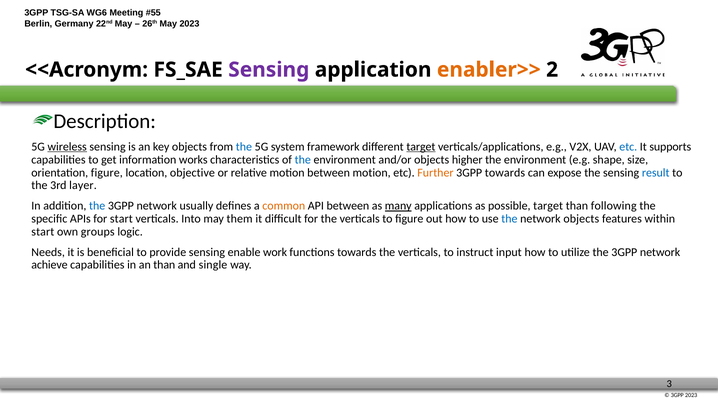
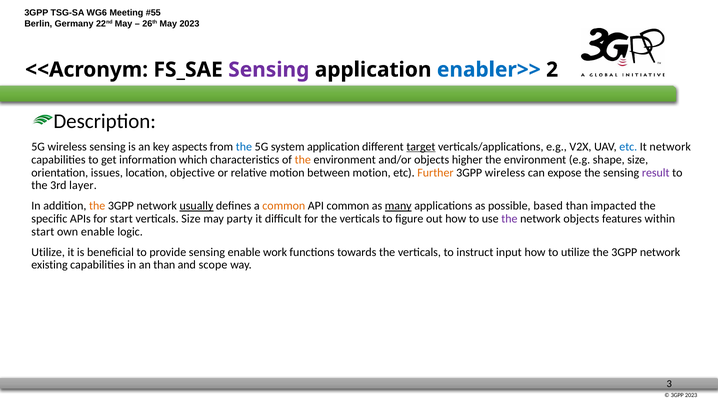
enabler>> colour: orange -> blue (489, 70)
wireless underline: present -> none (67, 147)
key objects: objects -> aspects (190, 147)
system framework: framework -> application (333, 147)
It supports: supports -> network (670, 147)
works: works -> which (193, 160)
the colour: blue -> orange (303, 160)
orientation figure: figure -> issues (107, 173)
3GPP towards: towards -> wireless (505, 173)
result colour: blue -> purple (656, 173)
the colour: blue -> orange (97, 206)
usually underline: none -> present (196, 206)
API between: between -> common (348, 206)
possible target: target -> based (548, 206)
following: following -> impacted (614, 206)
verticals Into: Into -> Size (191, 219)
them: them -> party (240, 219)
the colour: blue -> purple (509, 219)
own groups: groups -> enable (98, 232)
Needs: Needs -> Utilize (48, 252)
achieve: achieve -> existing (49, 265)
single: single -> scope (213, 265)
